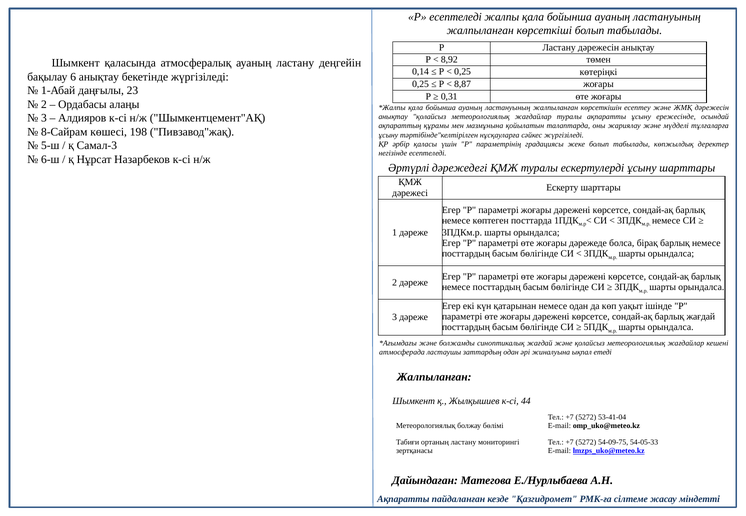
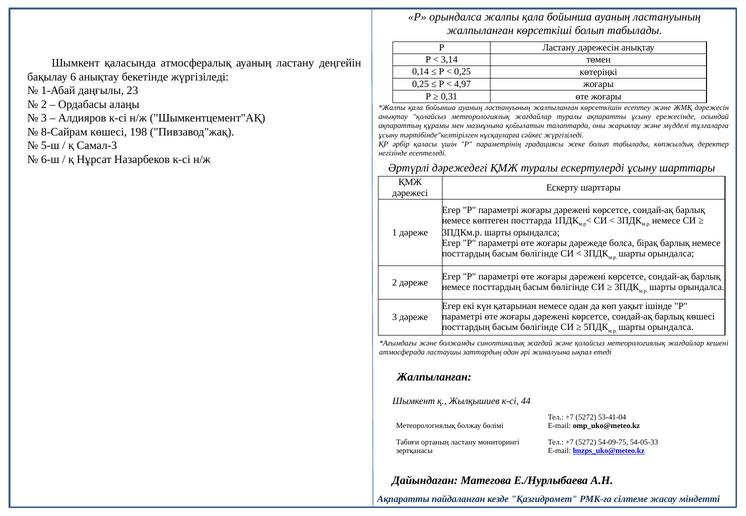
Р есептеледі: есептеледі -> орындалса (456, 17)
8,92: 8,92 -> 3,14 (449, 60)
8,87: 8,87 -> 4,97 (463, 84)
барлық жағдай: жағдай -> көшесі (701, 317)
